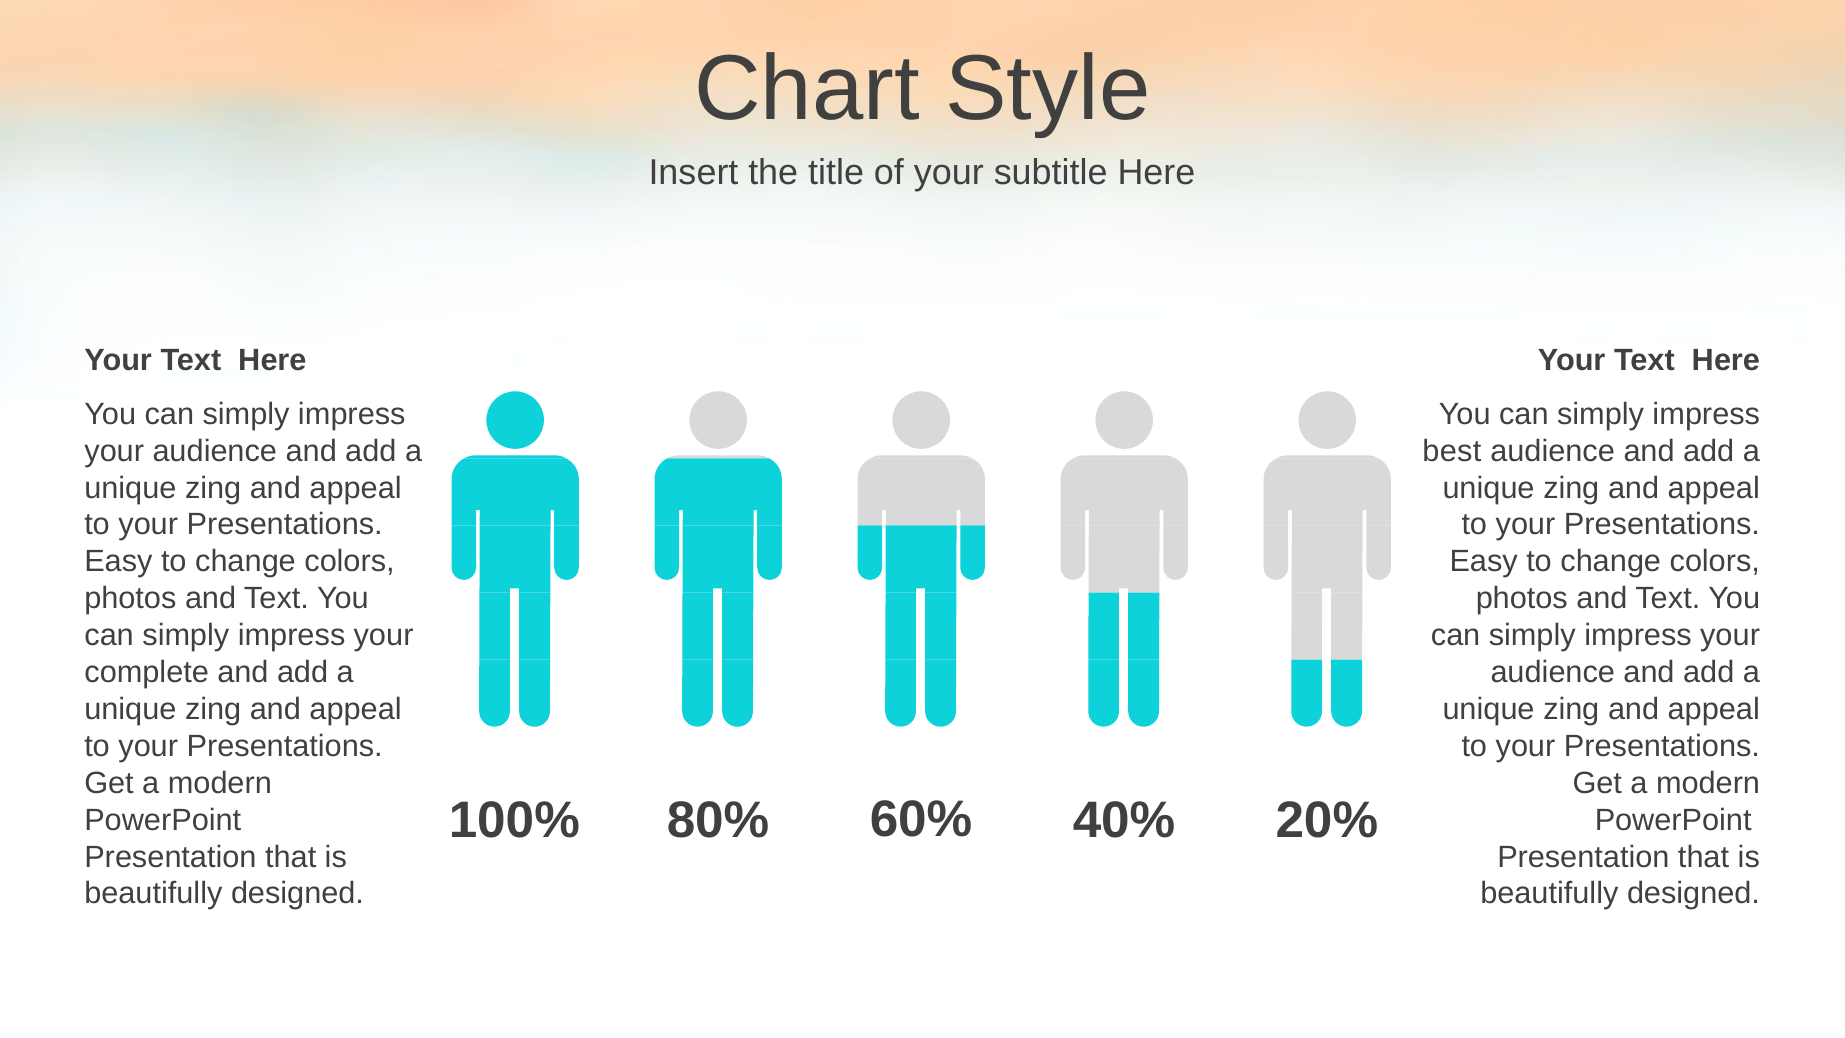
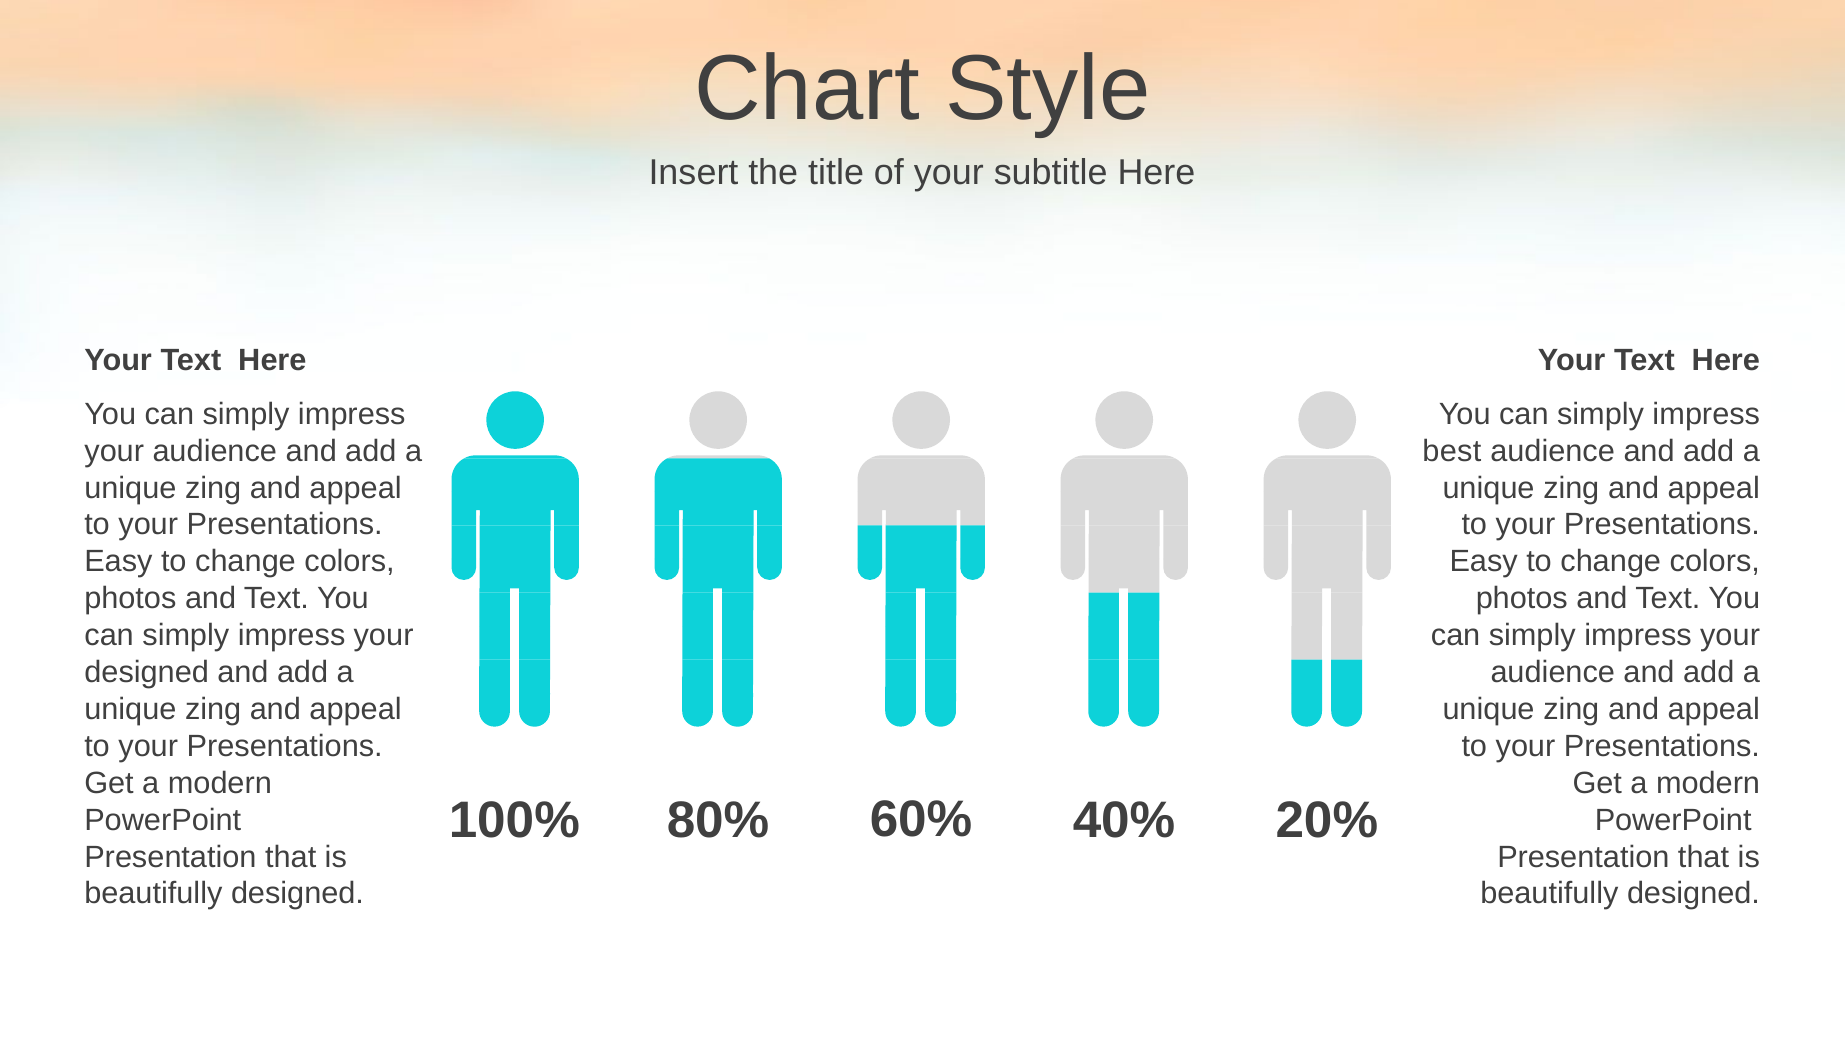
complete: complete -> designed (147, 672)
